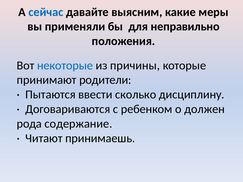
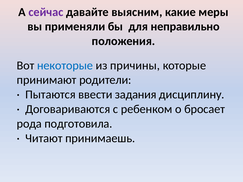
сейчас colour: blue -> purple (46, 12)
сколько: сколько -> задания (136, 95)
должен: должен -> бросает (205, 109)
содержание: содержание -> подготовила (78, 124)
